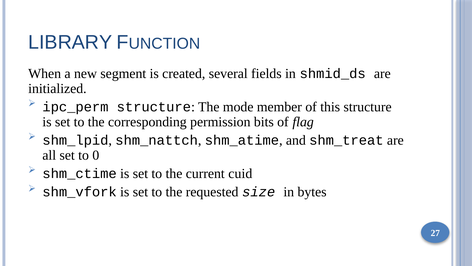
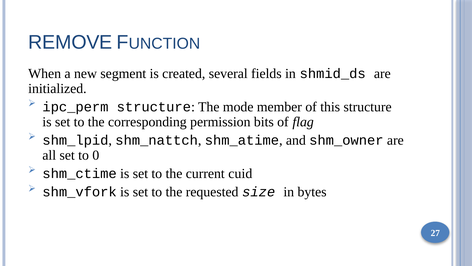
LIBRARY: LIBRARY -> REMOVE (70, 42)
shm_treat: shm_treat -> shm_owner (346, 140)
